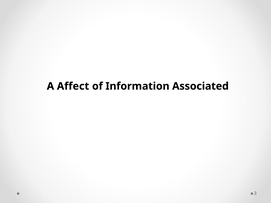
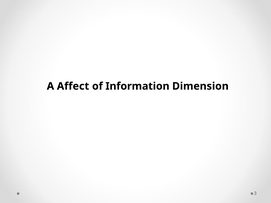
Associated: Associated -> Dimension (200, 86)
